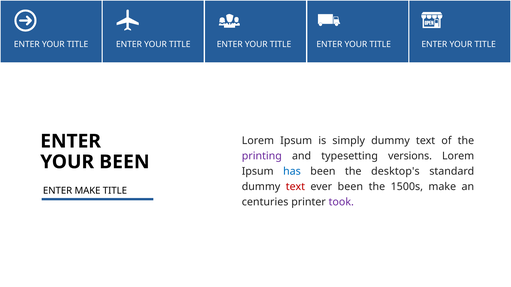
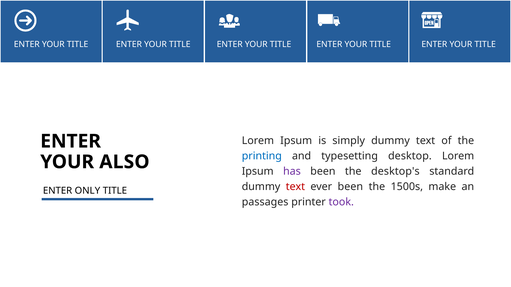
printing colour: purple -> blue (262, 156)
versions: versions -> desktop (410, 156)
YOUR BEEN: BEEN -> ALSO (124, 162)
has colour: blue -> purple (292, 172)
ENTER MAKE: MAKE -> ONLY (87, 191)
centuries: centuries -> passages (265, 202)
